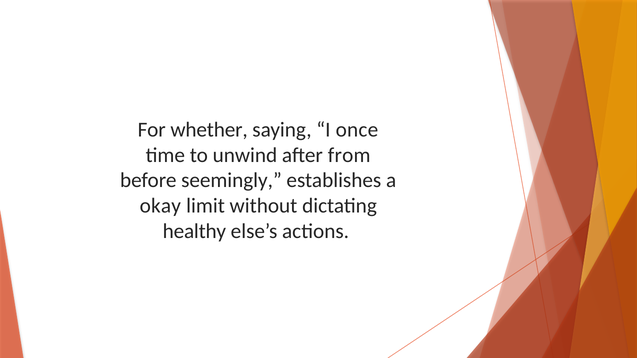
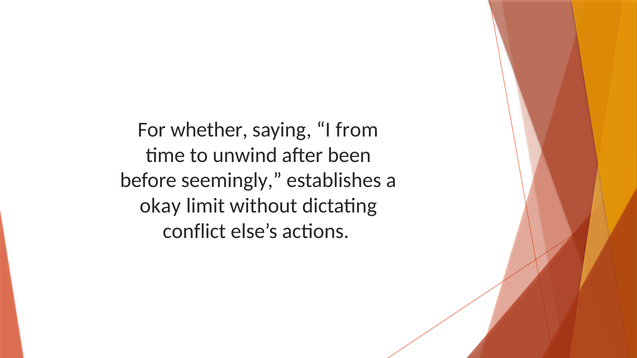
once: once -> from (357, 130)
from: from -> been (349, 155)
healthy: healthy -> conflict (194, 232)
